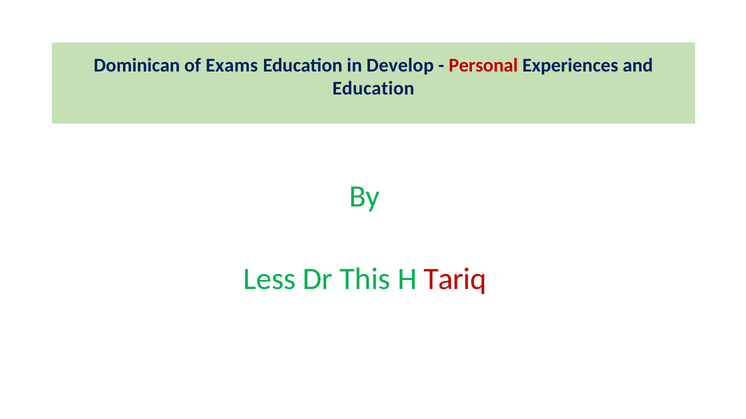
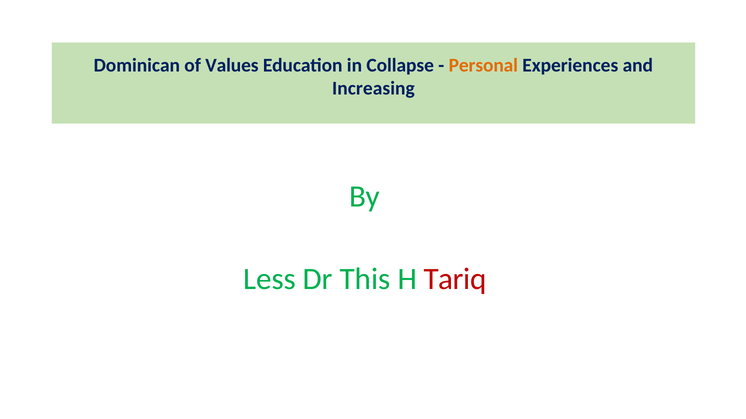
Exams: Exams -> Values (232, 66)
Develop: Develop -> Collapse (400, 66)
Personal colour: red -> orange (483, 66)
Education: Education -> Increasing (373, 88)
